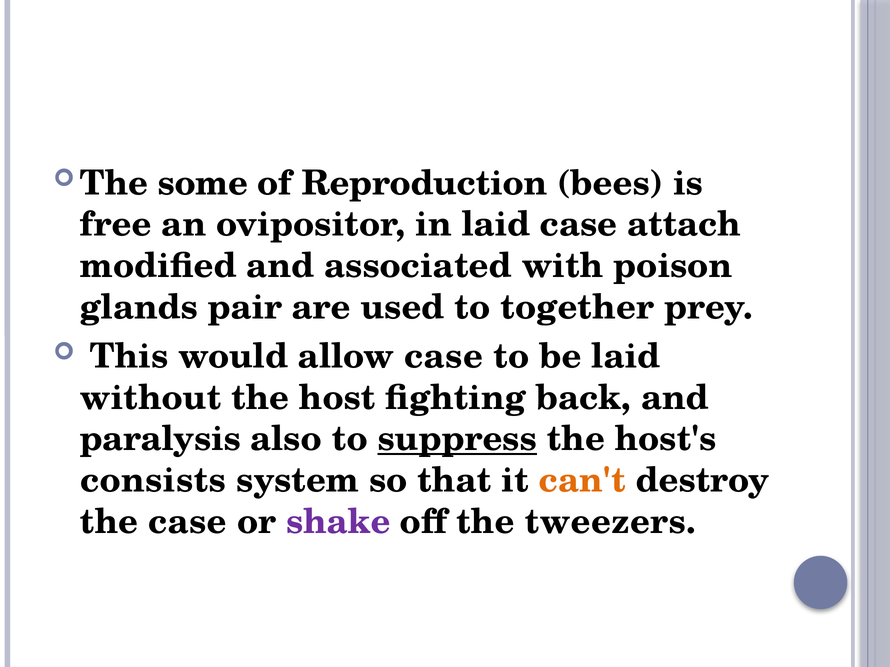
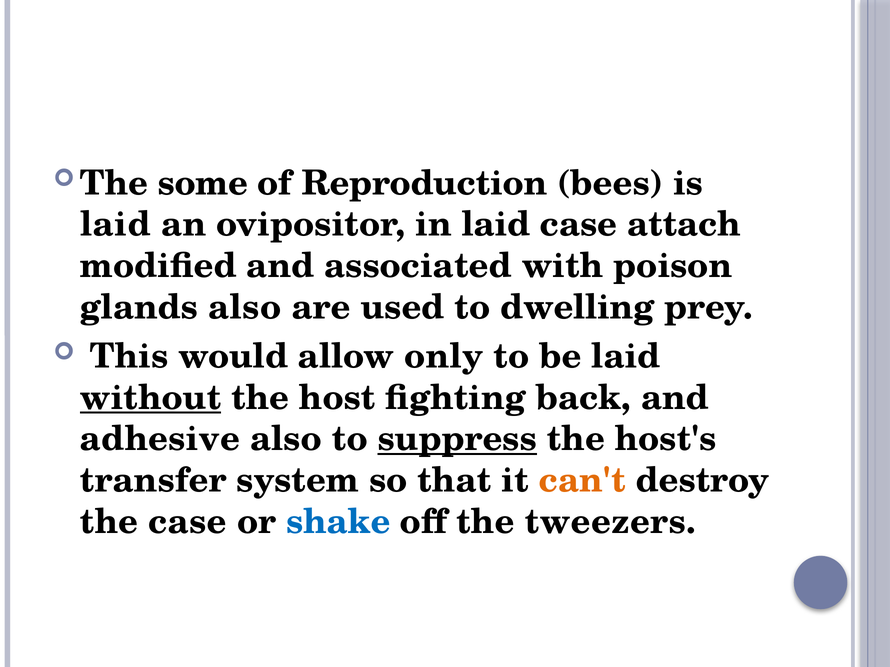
free: free -> laid (116, 225)
glands pair: pair -> also (245, 308)
together: together -> dwelling (577, 308)
allow case: case -> only (444, 356)
without underline: none -> present (151, 398)
paralysis: paralysis -> adhesive (160, 439)
consists: consists -> transfer (153, 481)
shake colour: purple -> blue (338, 522)
